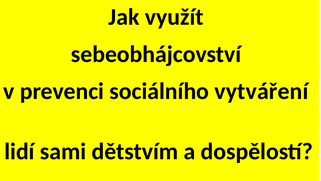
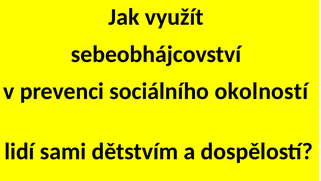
vytváření: vytváření -> okolností (261, 91)
